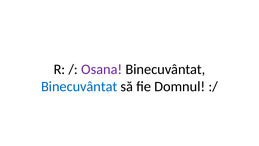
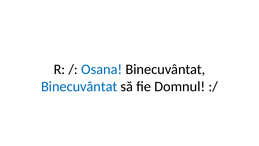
Osana colour: purple -> blue (102, 69)
